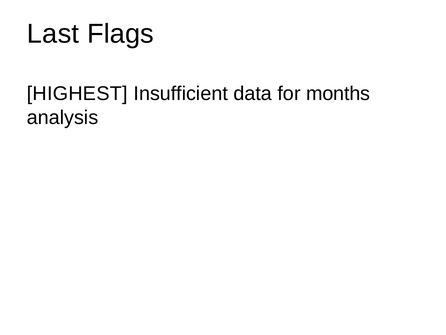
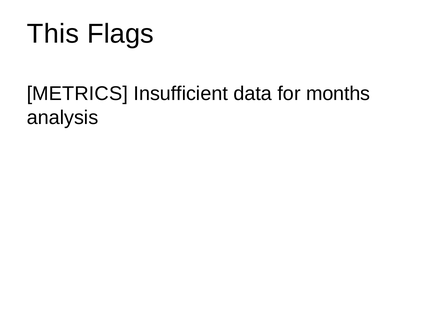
Last: Last -> This (53, 34)
HIGHEST: HIGHEST -> METRICS (77, 94)
